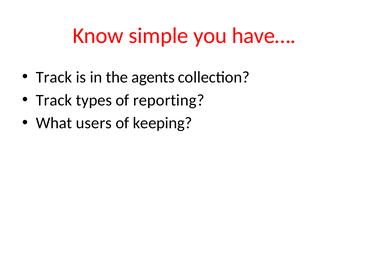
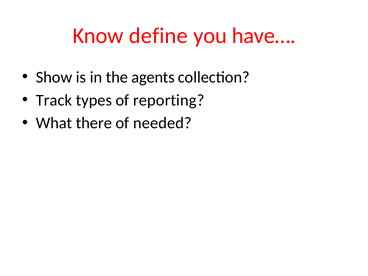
simple: simple -> define (158, 36)
Track: Track -> Show (54, 77)
users: users -> there (94, 123)
keeping: keeping -> needed (162, 123)
